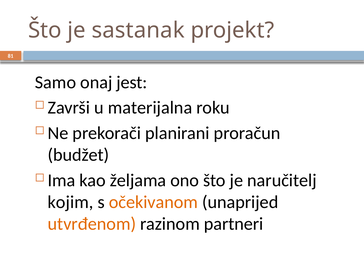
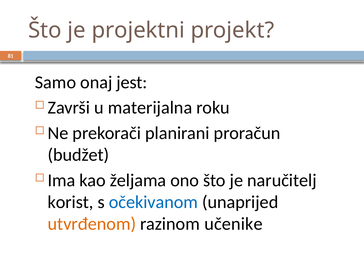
sastanak: sastanak -> projektni (138, 30)
kojim: kojim -> korist (71, 202)
očekivanom colour: orange -> blue (153, 202)
partneri: partneri -> učenike (234, 224)
